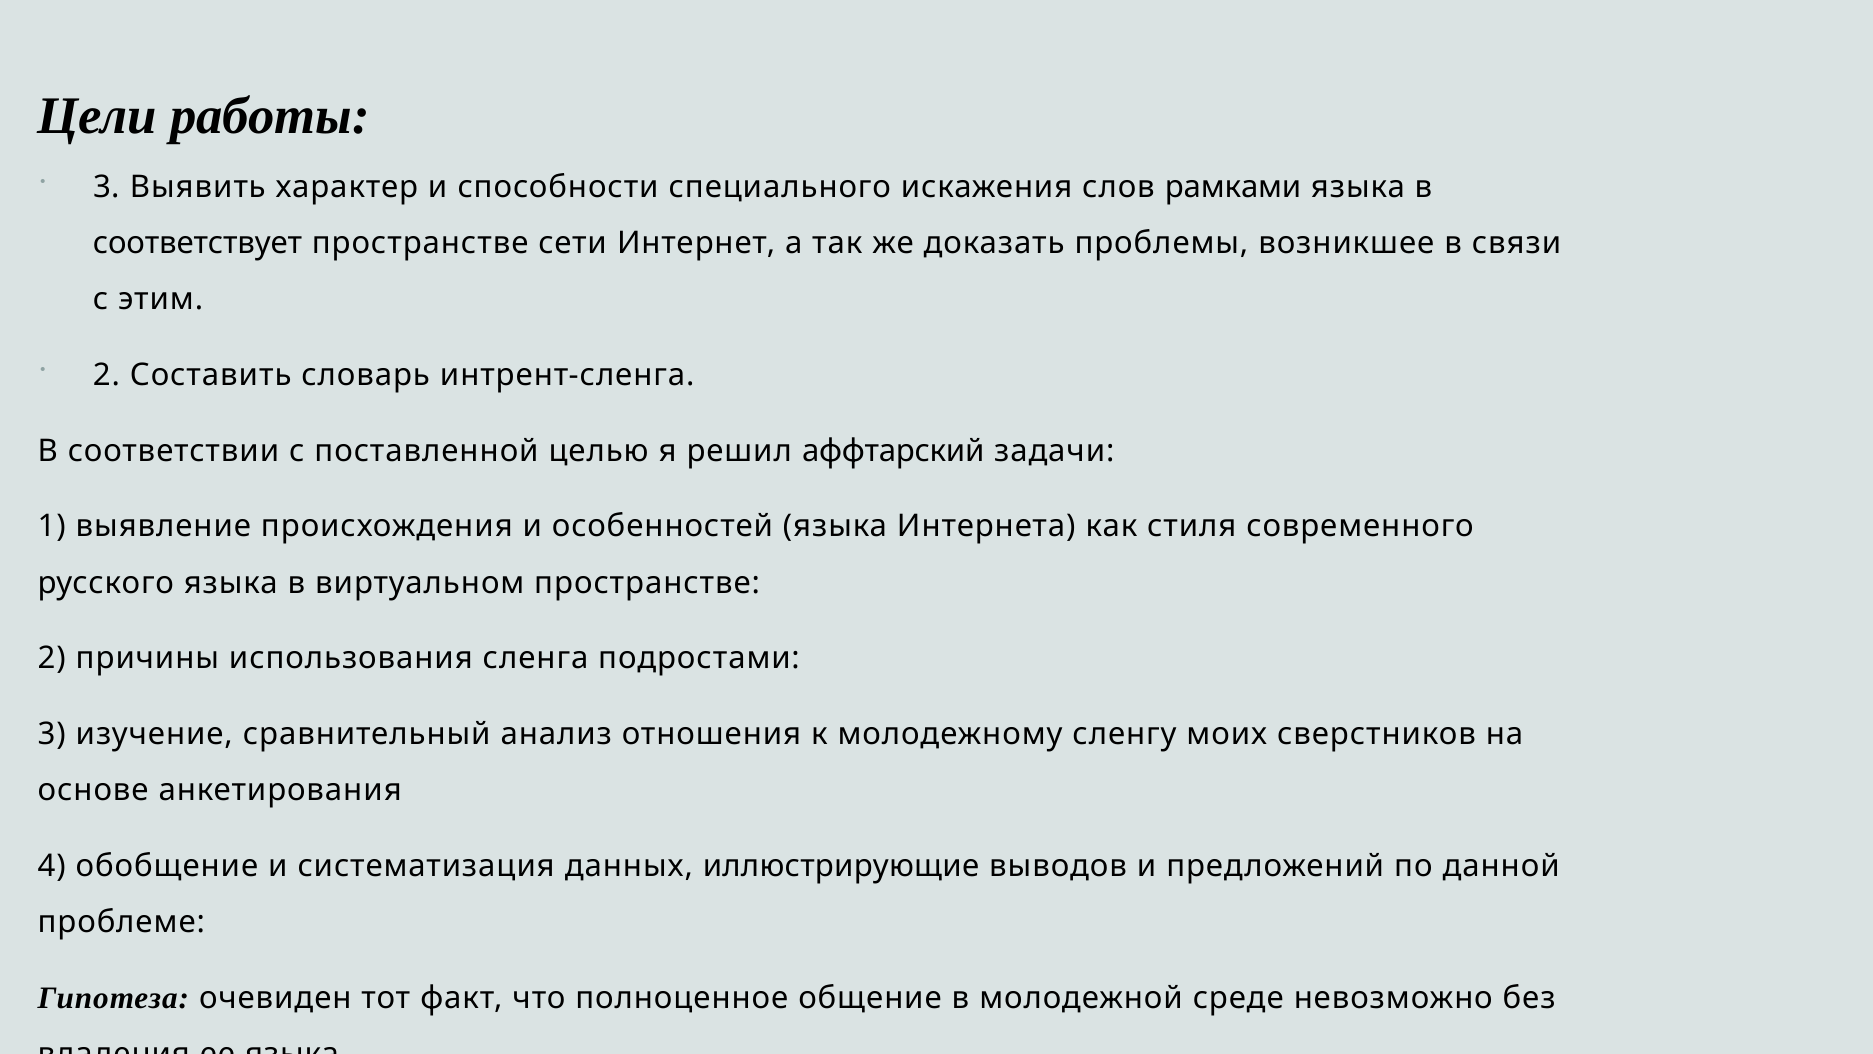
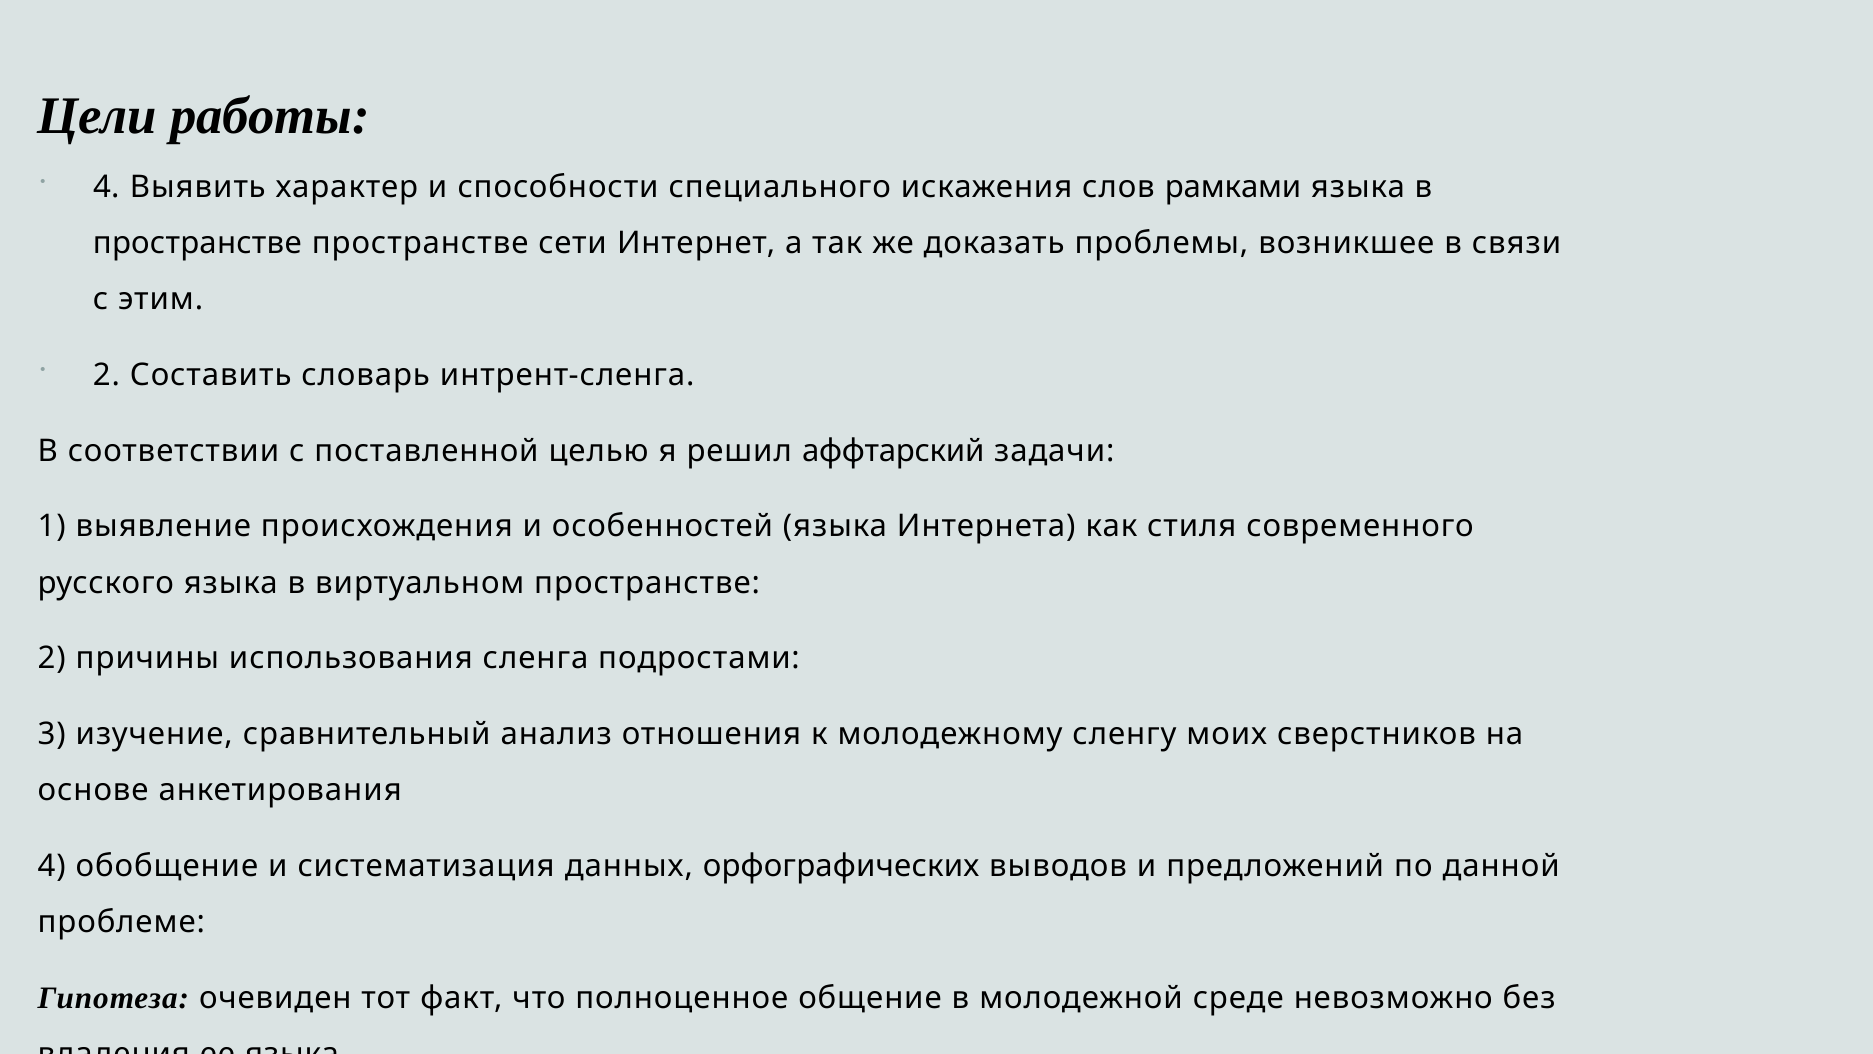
3: 3 -> 4 (106, 187)
соответствует: соответствует -> пространстве (197, 243)
иллюстрирующие: иллюстрирующие -> орфографических (841, 866)
